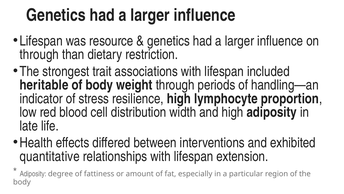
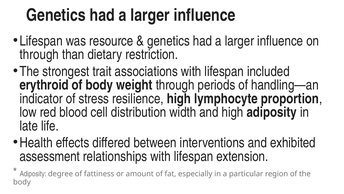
heritable: heritable -> erythroid (44, 85)
quantitative: quantitative -> assessment (50, 156)
